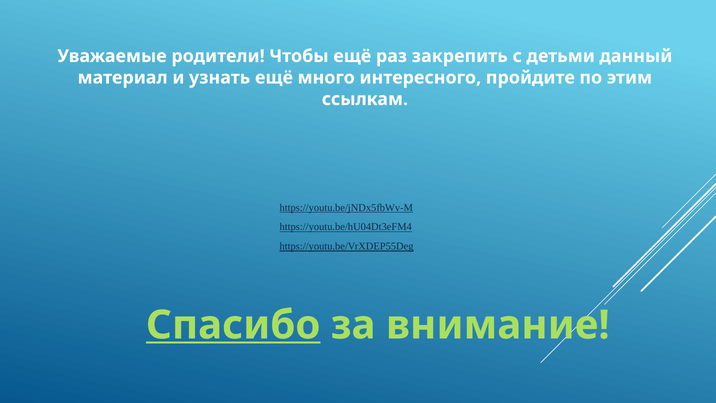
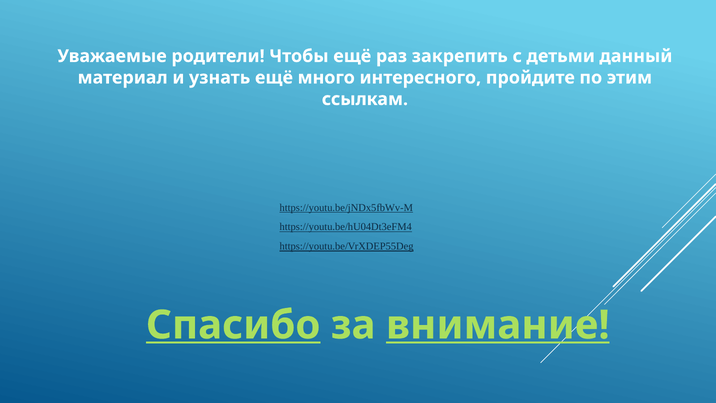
внимание underline: none -> present (498, 325)
